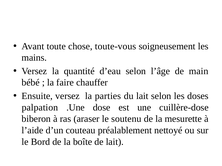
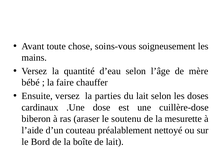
toute-vous: toute-vous -> soins-vous (116, 46)
main: main -> mère (199, 71)
palpation: palpation -> cardinaux (40, 108)
